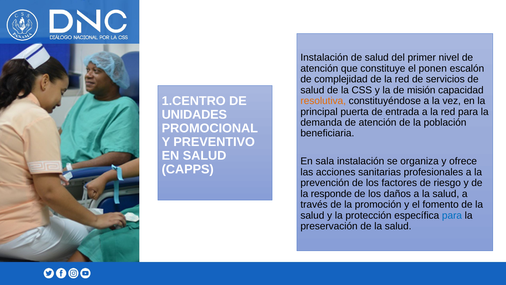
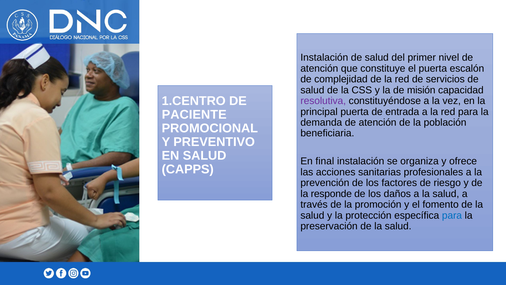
el ponen: ponen -> puerta (433, 68)
resolutiva colour: orange -> purple (323, 101)
UNIDADES: UNIDADES -> PACIENTE (194, 114)
sala: sala -> final (325, 161)
